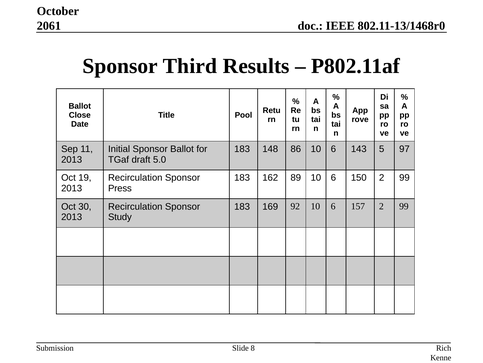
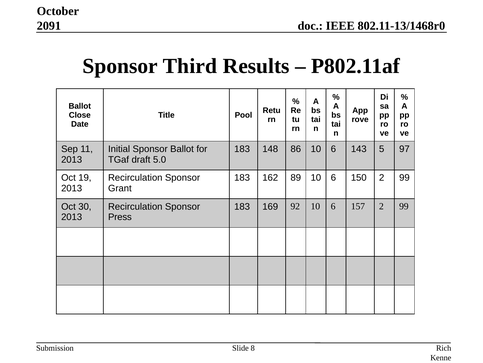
2061: 2061 -> 2091 (49, 26)
Press: Press -> Grant (120, 188)
Study: Study -> Press (120, 217)
